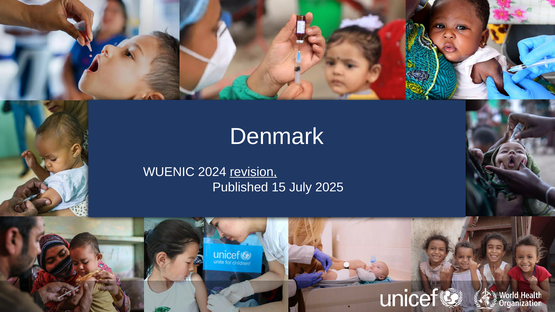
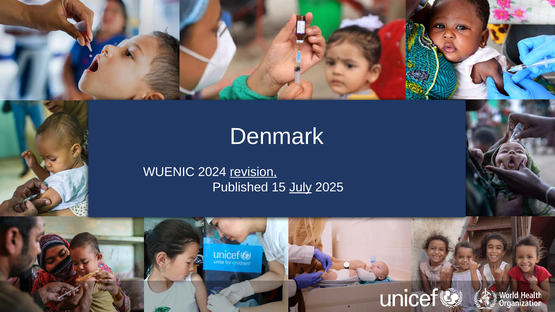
July underline: none -> present (300, 187)
